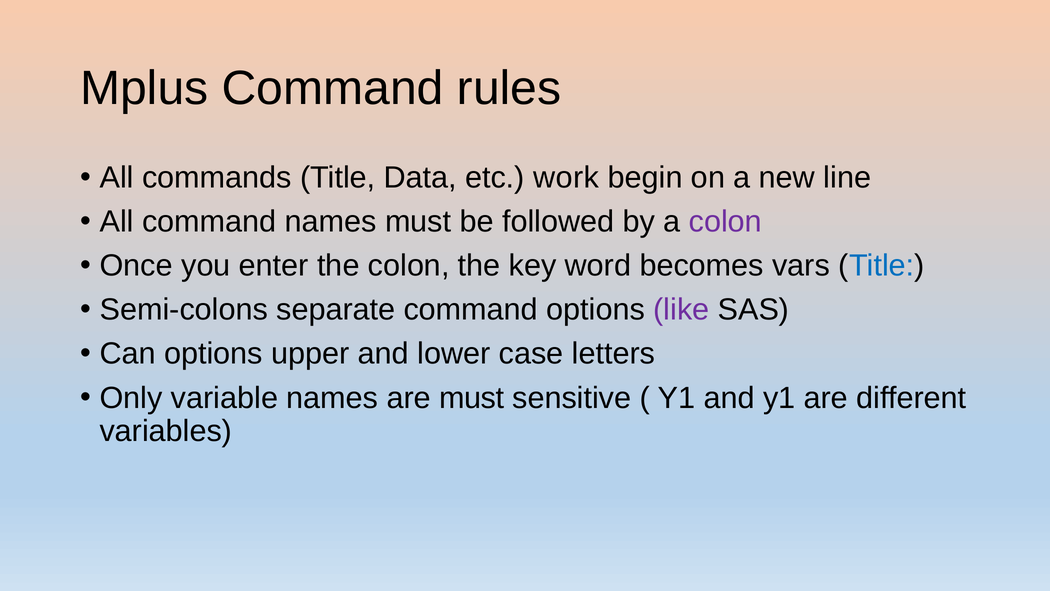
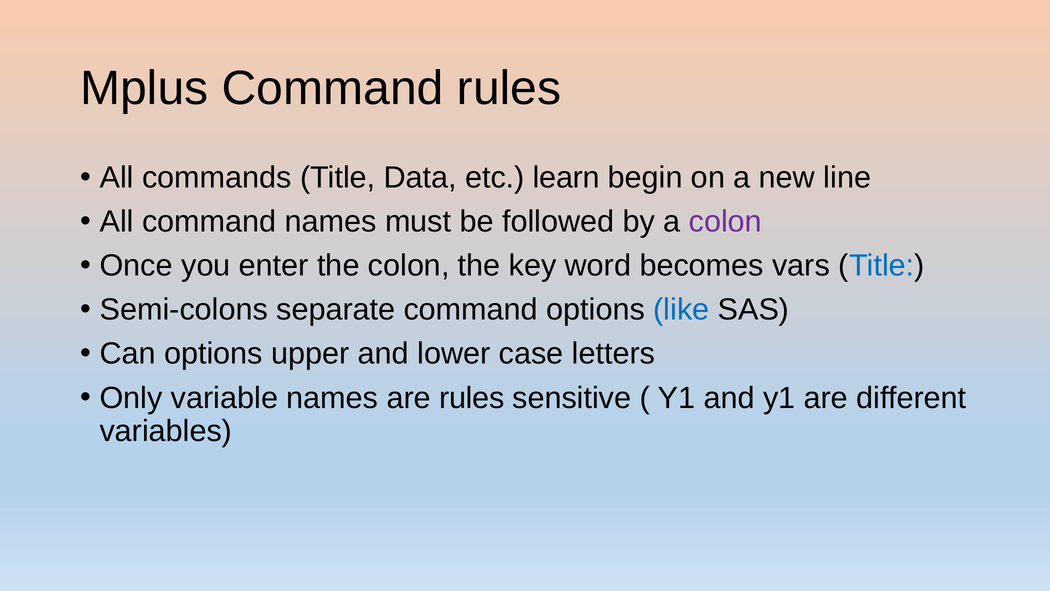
work: work -> learn (566, 178)
like colour: purple -> blue (681, 310)
are must: must -> rules (472, 398)
